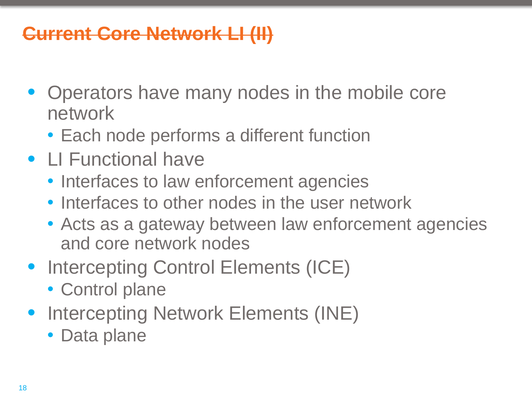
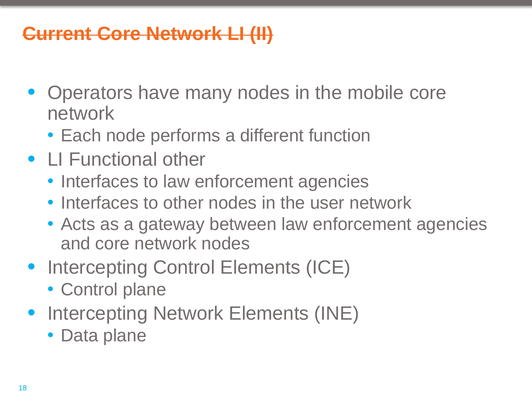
Functional have: have -> other (184, 160)
